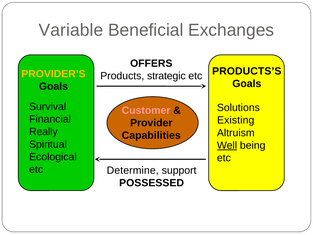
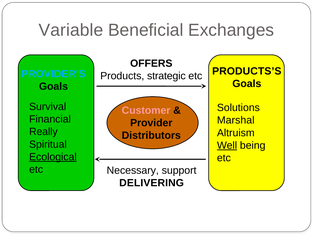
PROVIDER’S colour: yellow -> light blue (53, 74)
Existing: Existing -> Marshal (236, 120)
Capabilities: Capabilities -> Distributors (151, 135)
Ecological underline: none -> present (53, 157)
Determine: Determine -> Necessary (133, 170)
POSSESSED: POSSESSED -> DELIVERING (152, 183)
